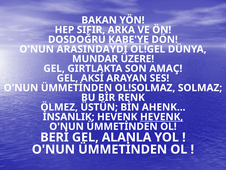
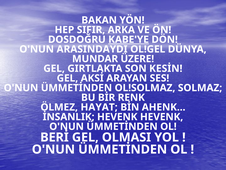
AMAÇ: AMAÇ -> KESİN (166, 68)
ÜSTÜN: ÜSTÜN -> HAYAT (99, 107)
HEVENK underline: present -> none (162, 117)
ALANLA: ALANLA -> OLMASI (126, 137)
